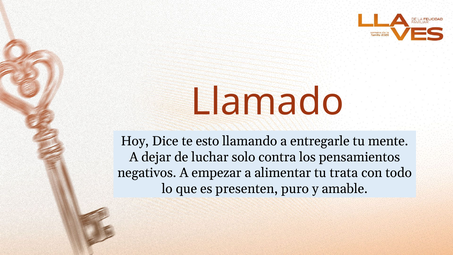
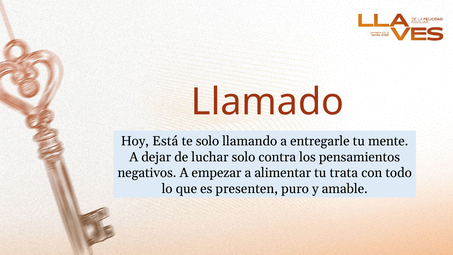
Dice: Dice -> Está (165, 141)
te esto: esto -> solo (208, 141)
